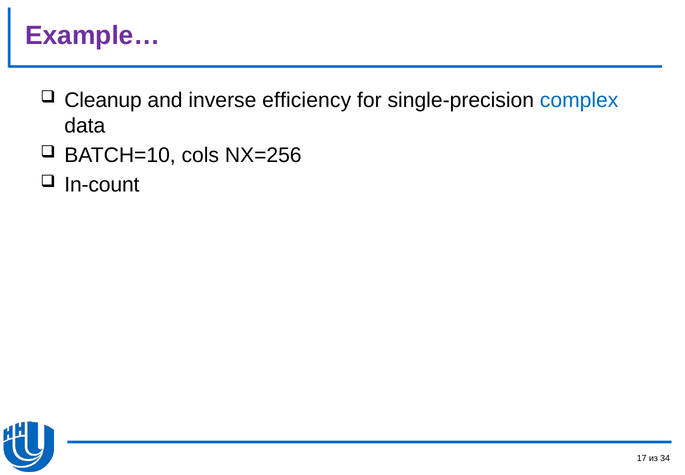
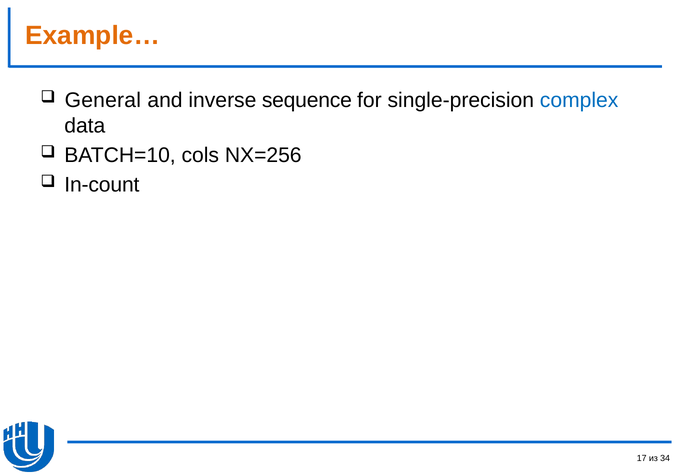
Example… colour: purple -> orange (93, 36)
Cleanup: Cleanup -> General (103, 100)
efficiency: efficiency -> sequence (307, 100)
